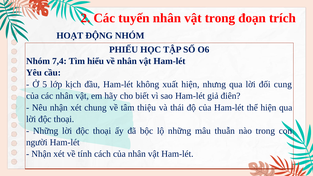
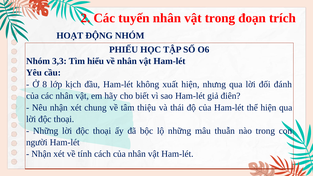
7,4: 7,4 -> 3,3 (59, 61)
5: 5 -> 8 (45, 84)
cung: cung -> đánh (283, 84)
